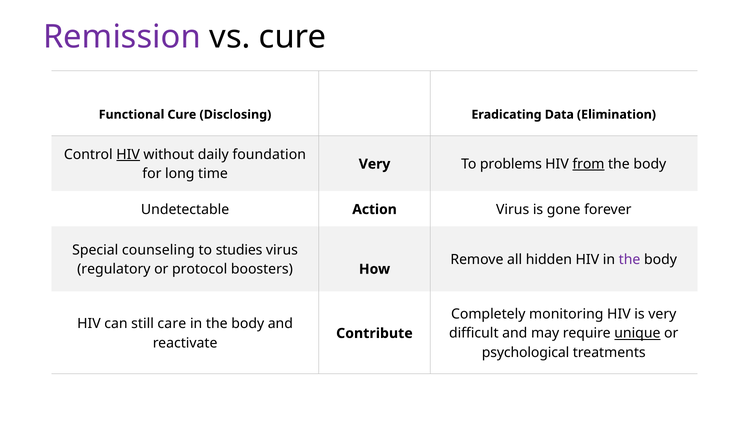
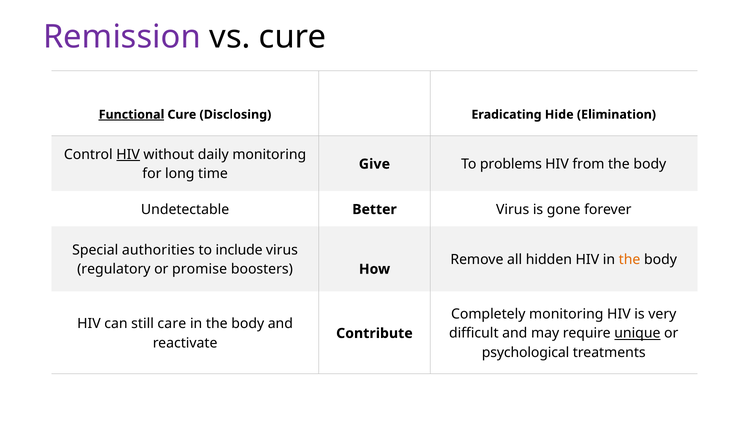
Functional underline: none -> present (131, 115)
Data: Data -> Hide (559, 115)
daily foundation: foundation -> monitoring (269, 155)
Very: Very -> Give (374, 164)
from underline: present -> none (588, 164)
Action: Action -> Better (374, 210)
counseling: counseling -> authorities (158, 250)
studies: studies -> include (239, 250)
the colour: purple -> orange (630, 260)
protocol: protocol -> promise (200, 269)
